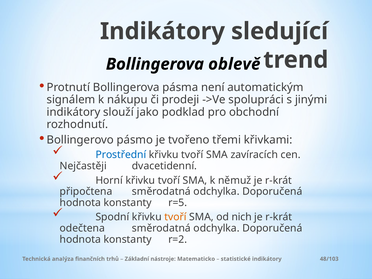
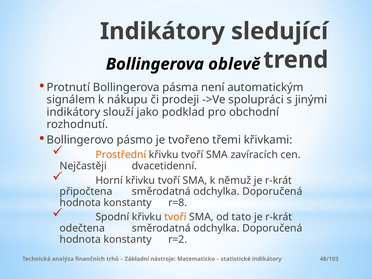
Prostřední colour: blue -> orange (121, 155)
r=5: r=5 -> r=8 (178, 203)
nich: nich -> tato (242, 217)
